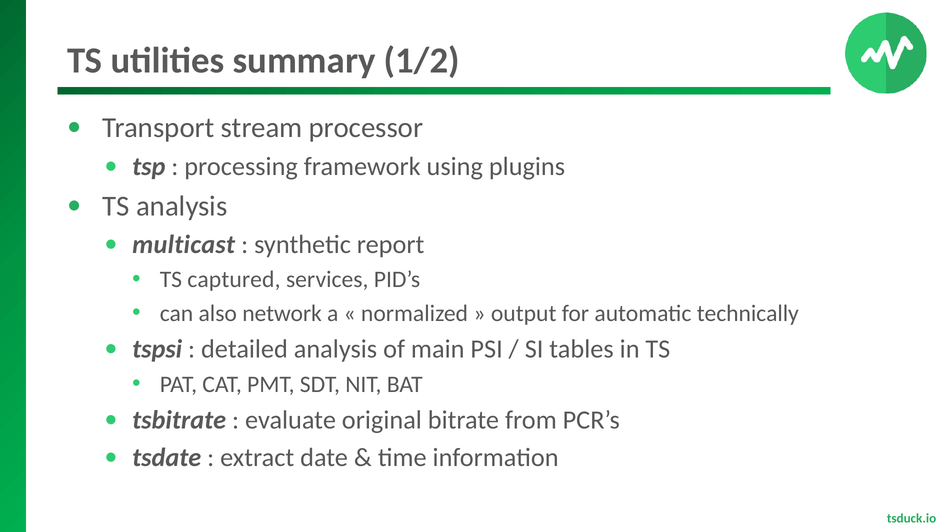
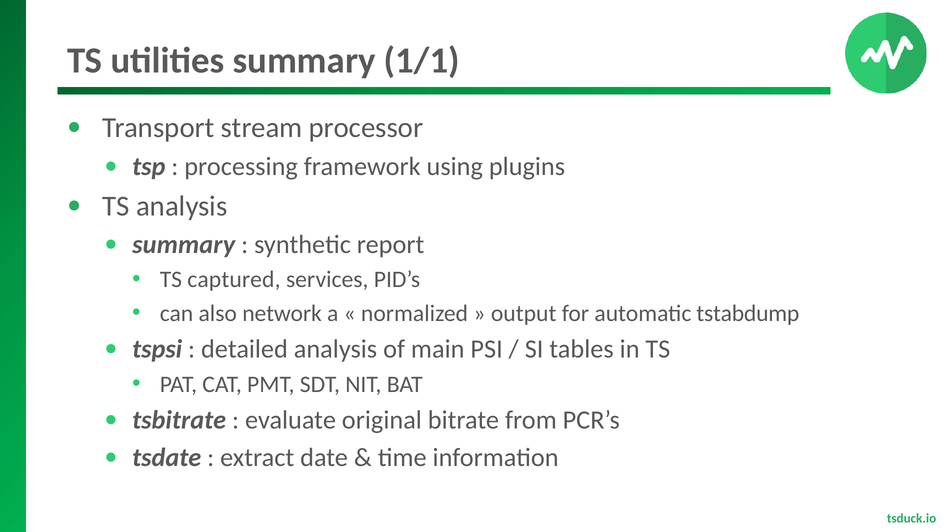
1/2: 1/2 -> 1/1 (422, 61)
multicast: multicast -> summary (184, 245)
technically: technically -> tstabdump (748, 313)
